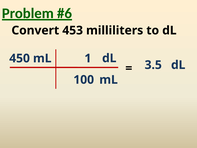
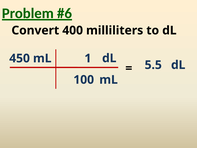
453: 453 -> 400 (73, 30)
3.5: 3.5 -> 5.5 (153, 65)
